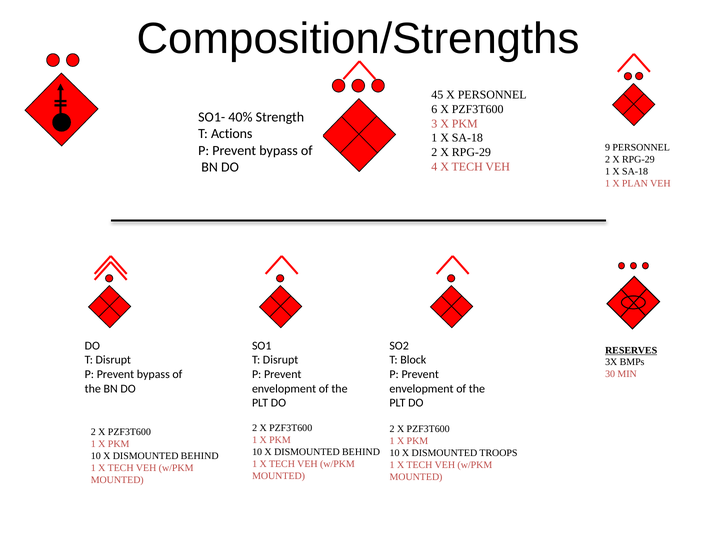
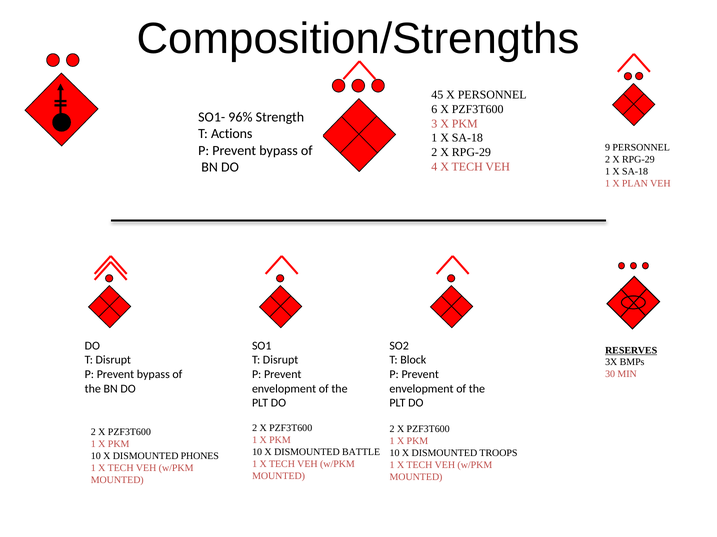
40%: 40% -> 96% (240, 117)
BEHIND: BEHIND -> BATTLE (361, 452)
BEHIND: BEHIND -> PHONES (200, 457)
